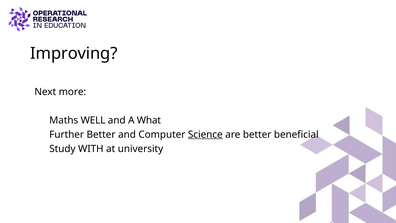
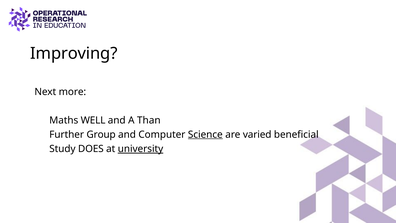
What: What -> Than (149, 120)
Further Better: Better -> Group (101, 134)
are better: better -> varied (257, 134)
WITH: WITH -> DOES (91, 149)
university underline: none -> present (140, 149)
